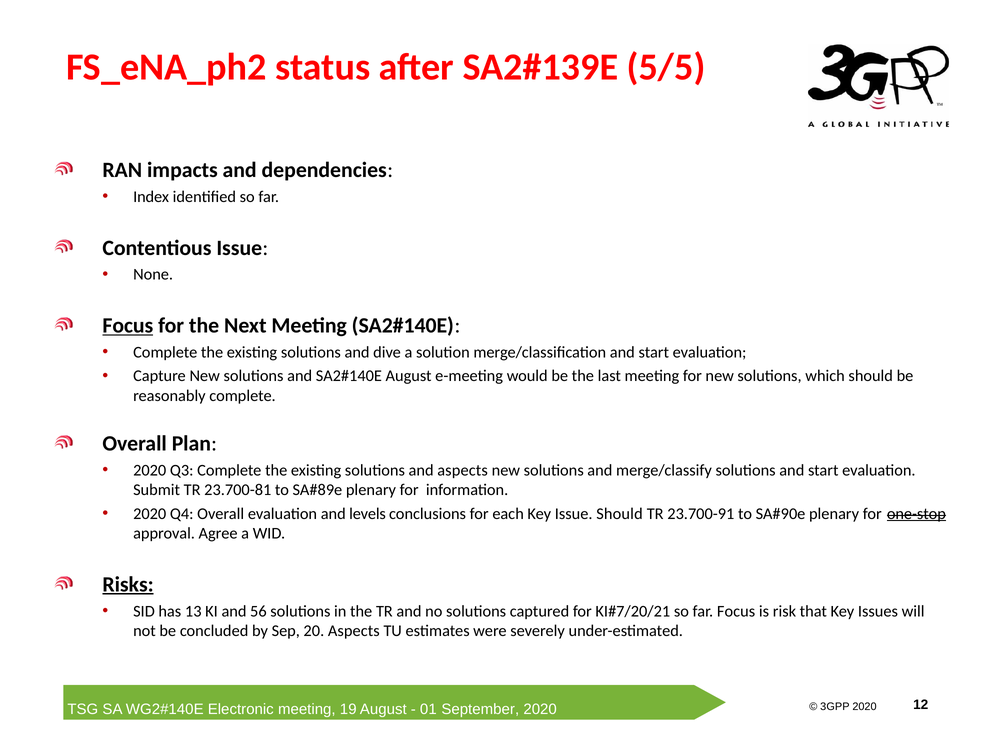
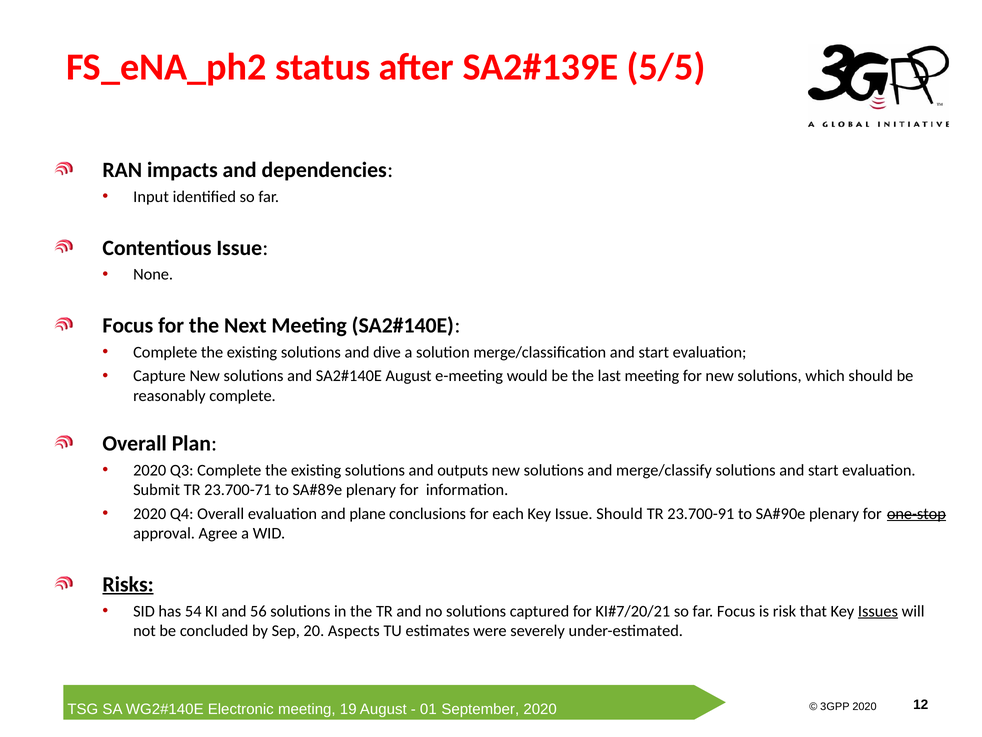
Index: Index -> Input (151, 197)
Focus underline: present -> none (128, 325)
and aspects: aspects -> outputs (463, 470)
23.700-81: 23.700-81 -> 23.700-71 (238, 490)
levels: levels -> plane (368, 513)
13: 13 -> 54 (193, 611)
Issues underline: none -> present (878, 611)
